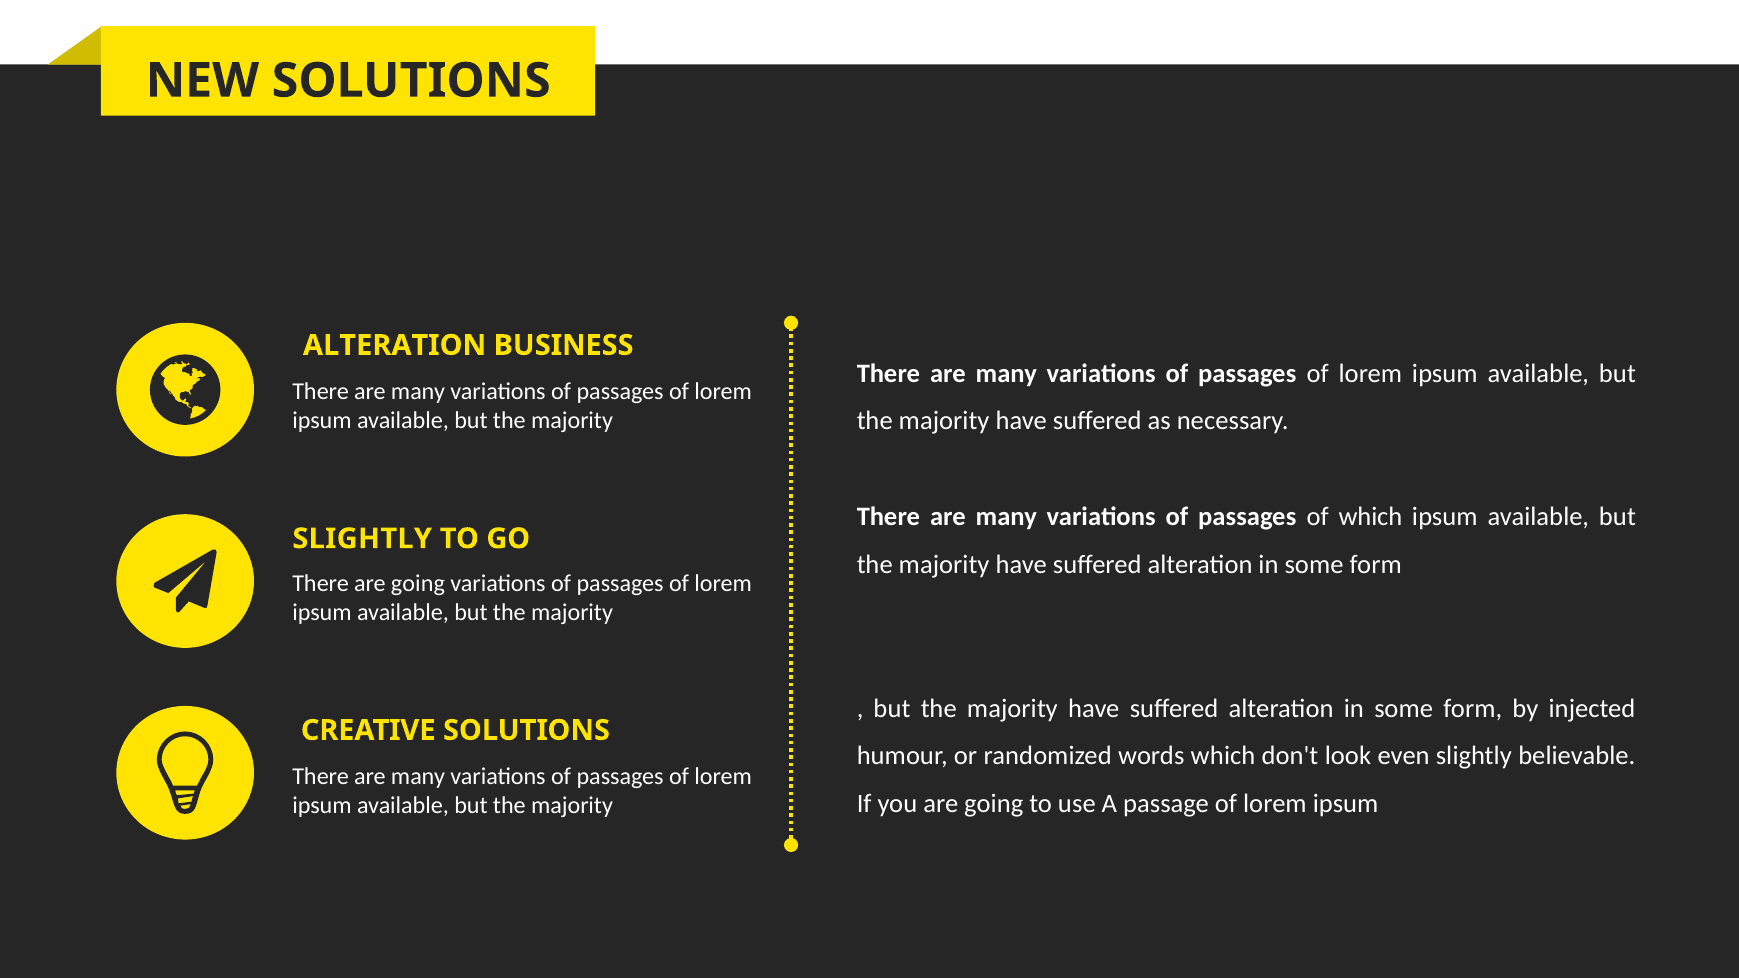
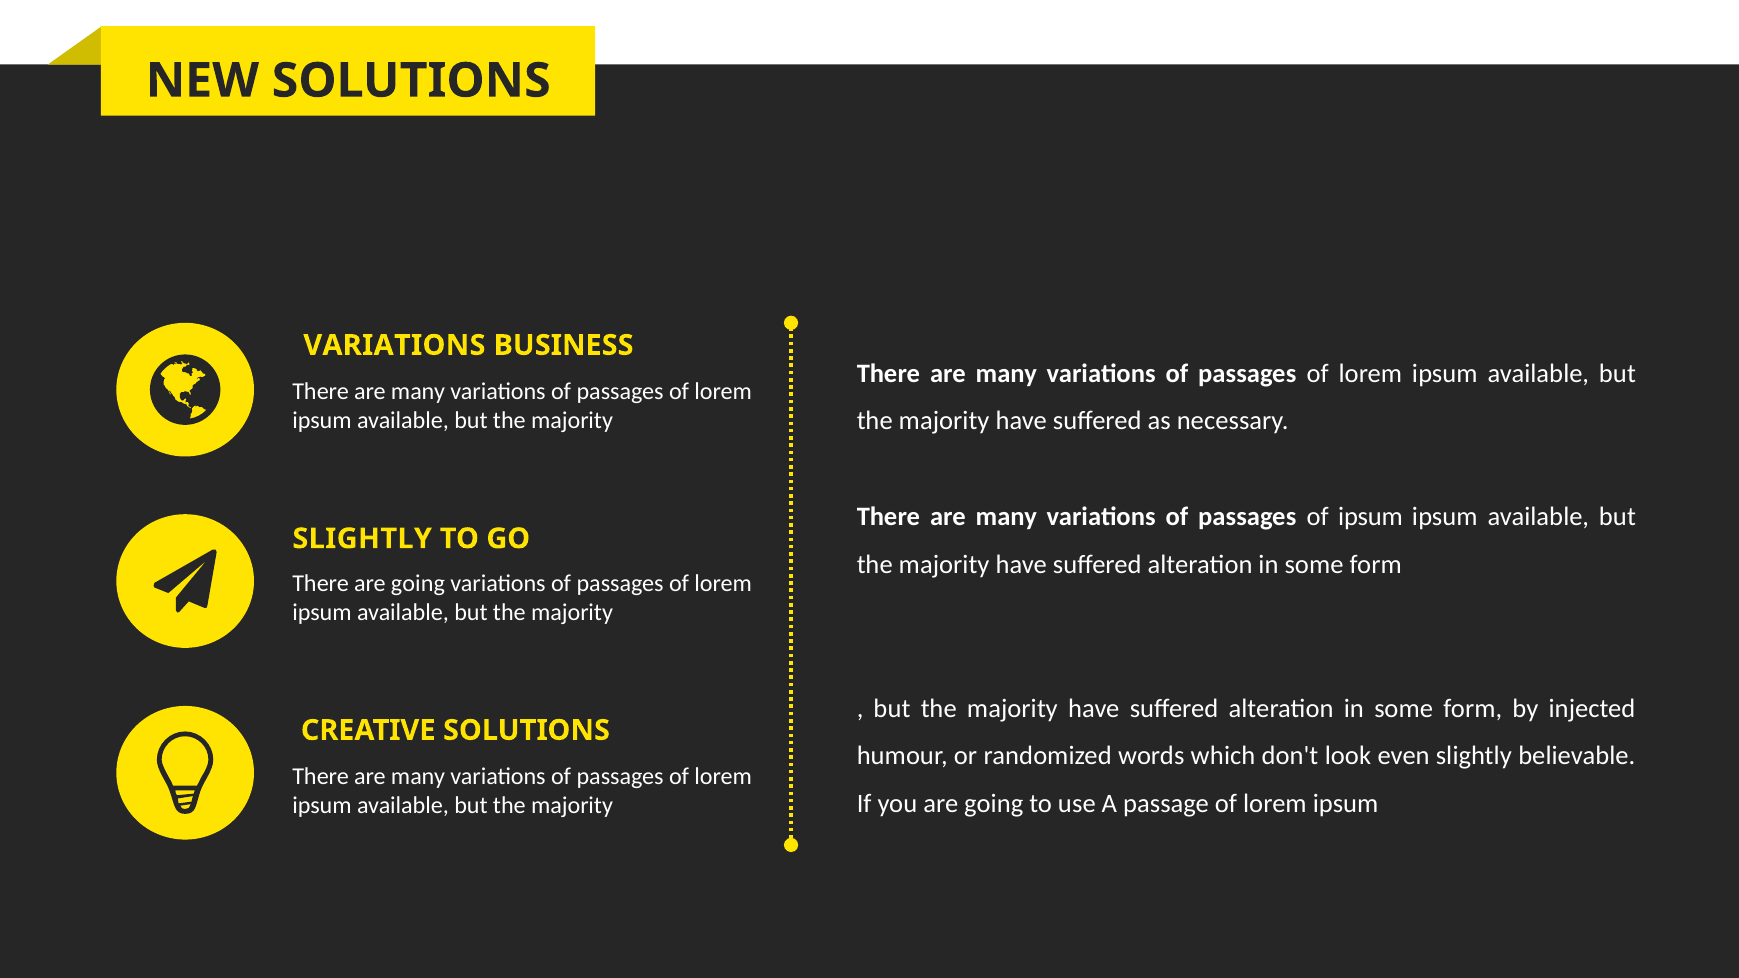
ALTERATION: ALTERATION -> VARIATIONS (394, 345)
of which: which -> ipsum (1370, 517)
